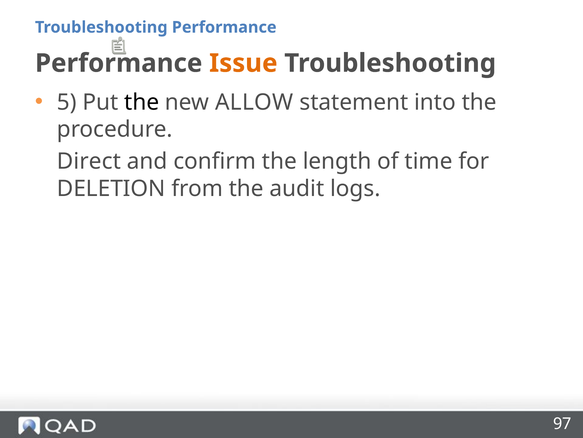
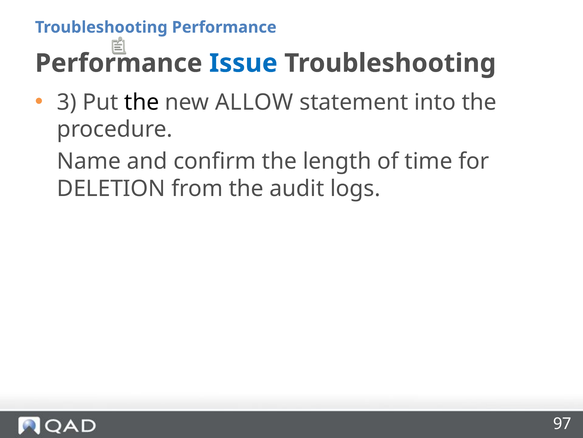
Issue colour: orange -> blue (243, 63)
5: 5 -> 3 (67, 102)
Direct: Direct -> Name (89, 161)
